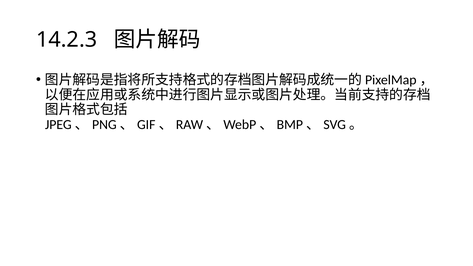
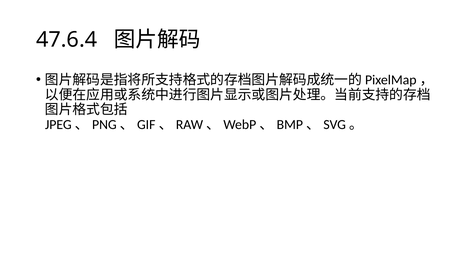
14.2.3: 14.2.3 -> 47.6.4 (67, 40)
